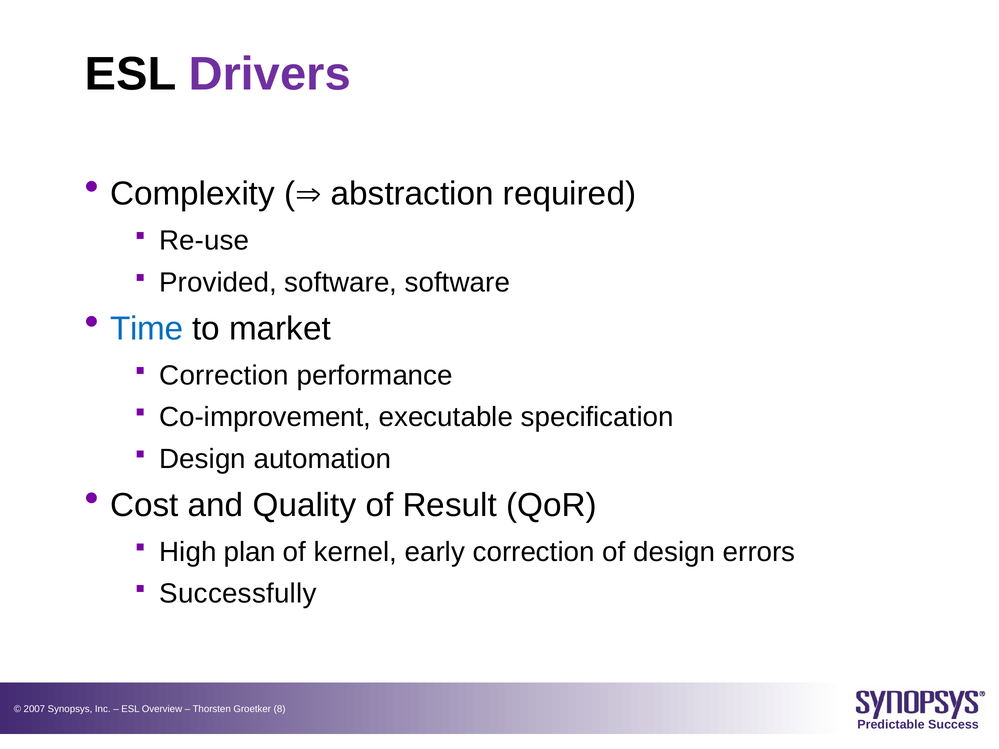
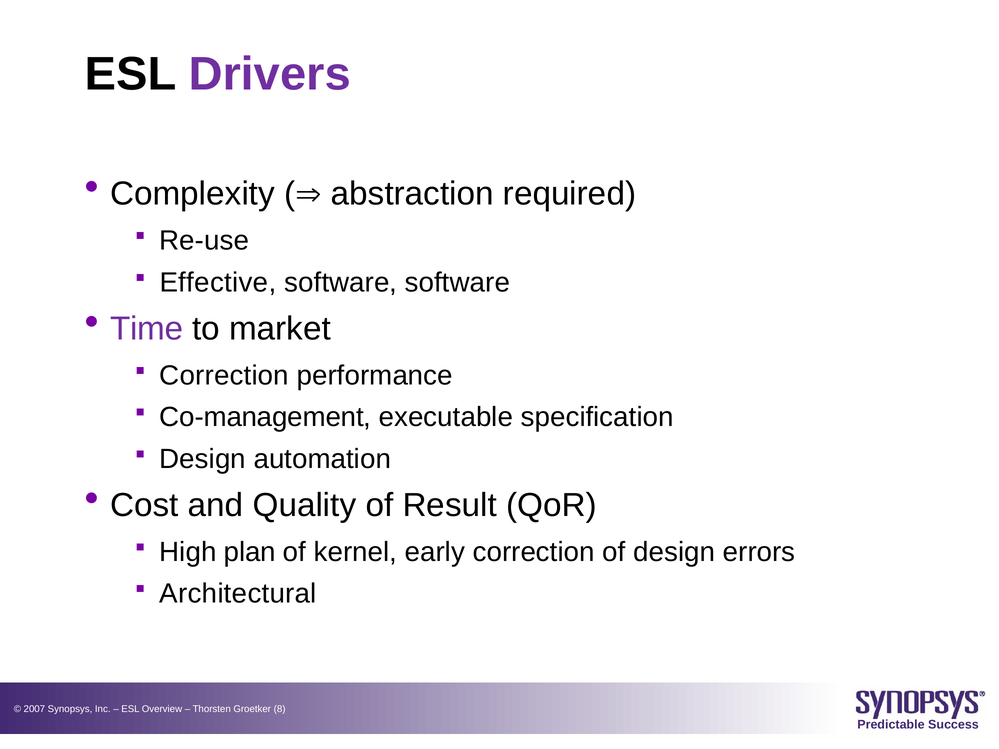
Provided: Provided -> Effective (218, 283)
Time colour: blue -> purple (147, 329)
Co-improvement: Co-improvement -> Co-management (265, 417)
Successfully: Successfully -> Architectural (238, 594)
